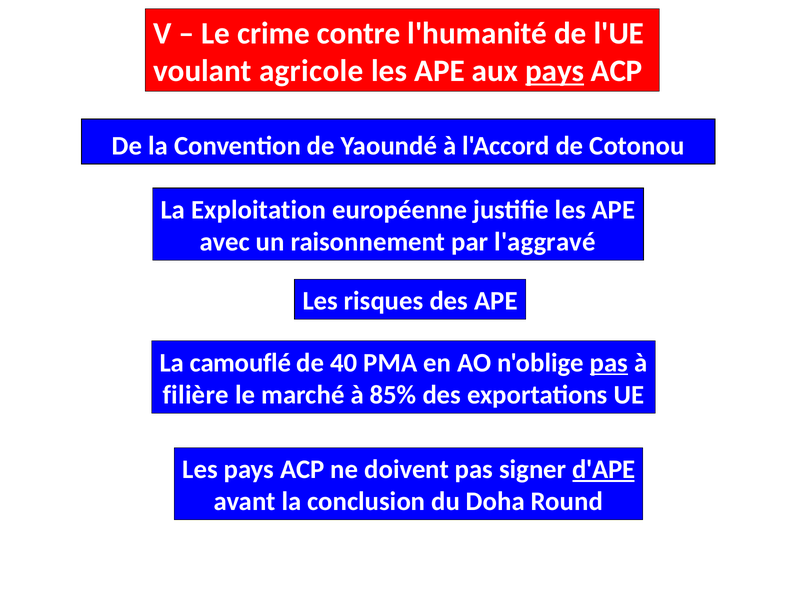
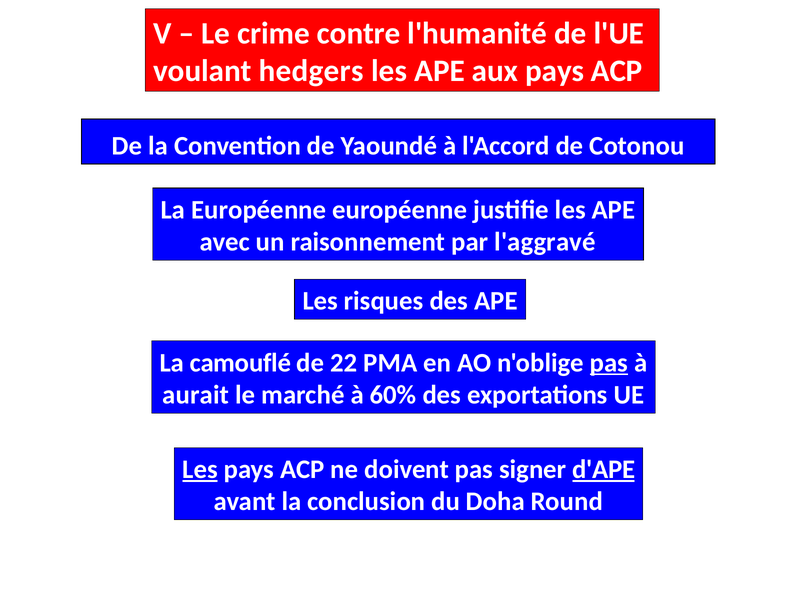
agricole: agricole -> hedgers (311, 71)
pays underline: present -> none (555, 71)
La Exploitation: Exploitation -> Européenne (259, 210)
40: 40 -> 22 (344, 363)
filière: filière -> aurait (196, 395)
85%: 85% -> 60% (393, 395)
Les underline: none -> present (200, 470)
